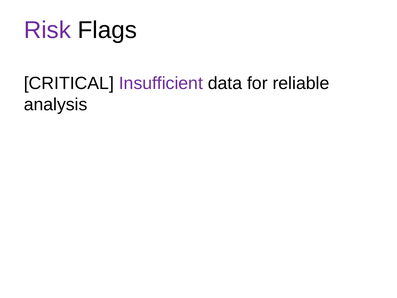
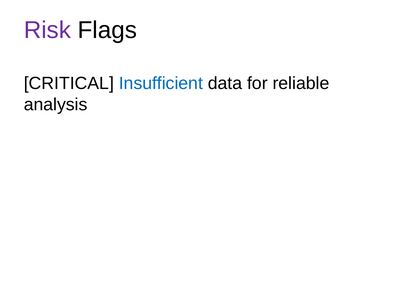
Insufficient colour: purple -> blue (161, 83)
